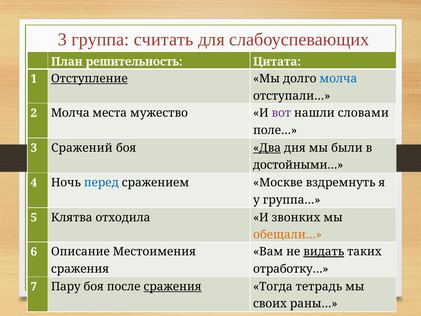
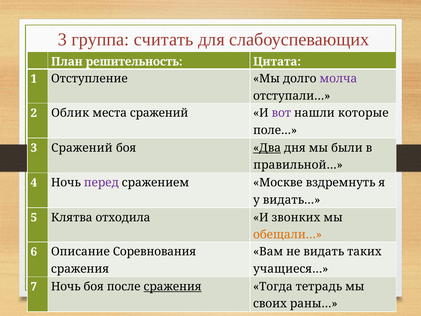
Отступление underline: present -> none (89, 79)
молча colour: blue -> purple (338, 79)
2 Молча: Молча -> Облик (70, 113)
места мужество: мужество -> сражений (159, 113)
словами: словами -> которые (363, 113)
достойными…: достойными… -> правильной… (298, 165)
перед colour: blue -> purple (101, 183)
группа…: группа… -> видать… (292, 200)
Местоимения: Местоимения -> Соревнования (154, 252)
видать underline: present -> none (324, 252)
отработку…: отработку… -> учащиеся… (291, 269)
7 Пару: Пару -> Ночь (66, 286)
